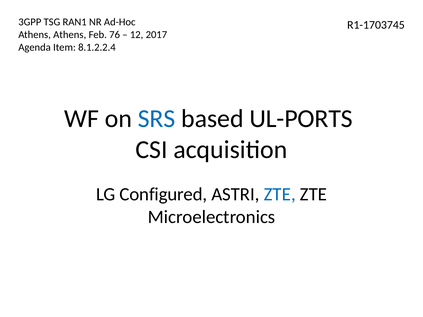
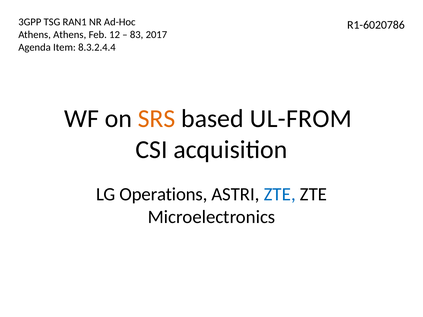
R1-1703745: R1-1703745 -> R1-6020786 (376, 25)
76: 76 -> 12 (115, 35)
12: 12 -> 83 (137, 35)
8.1.2.2.4: 8.1.2.2.4 -> 8.3.2.4.4 (97, 47)
SRS colour: blue -> orange (157, 119)
UL-PORTS: UL-PORTS -> UL-FROM (301, 119)
Configured: Configured -> Operations (163, 195)
